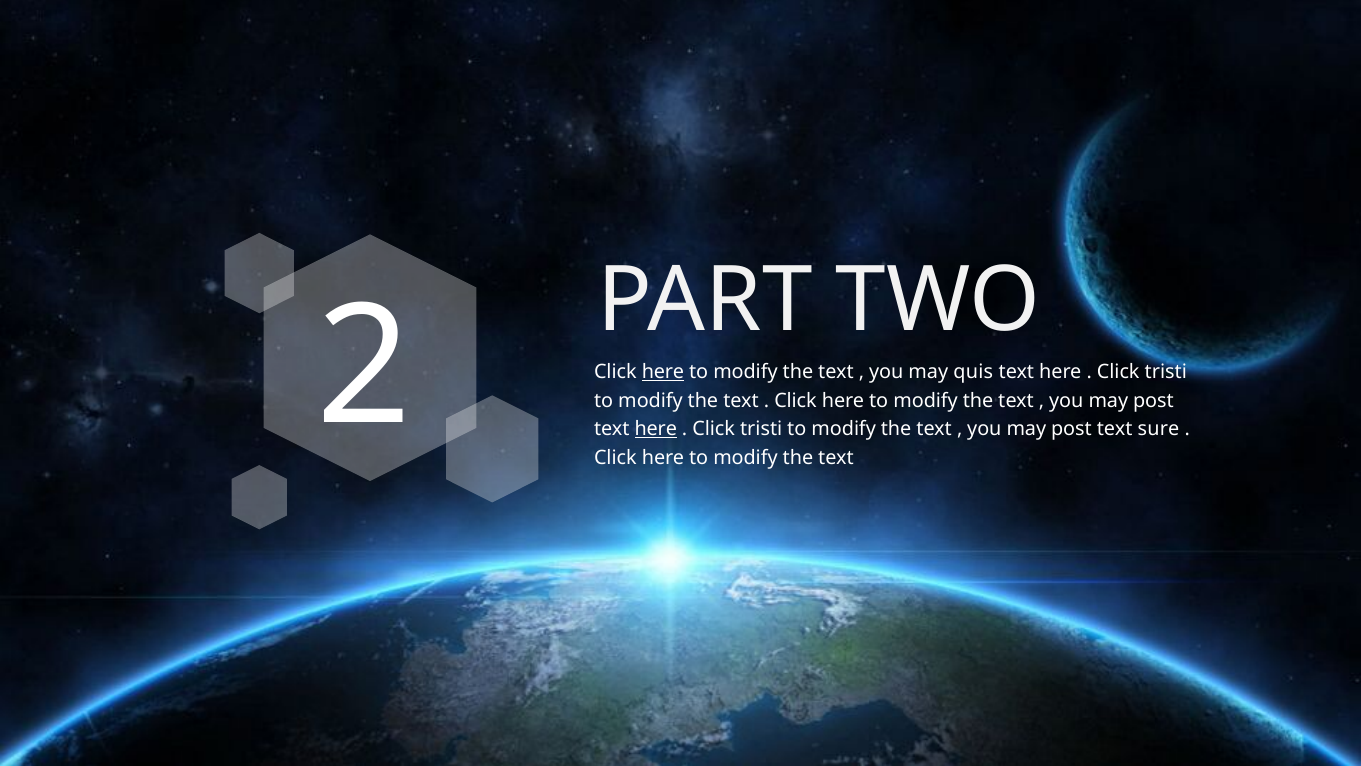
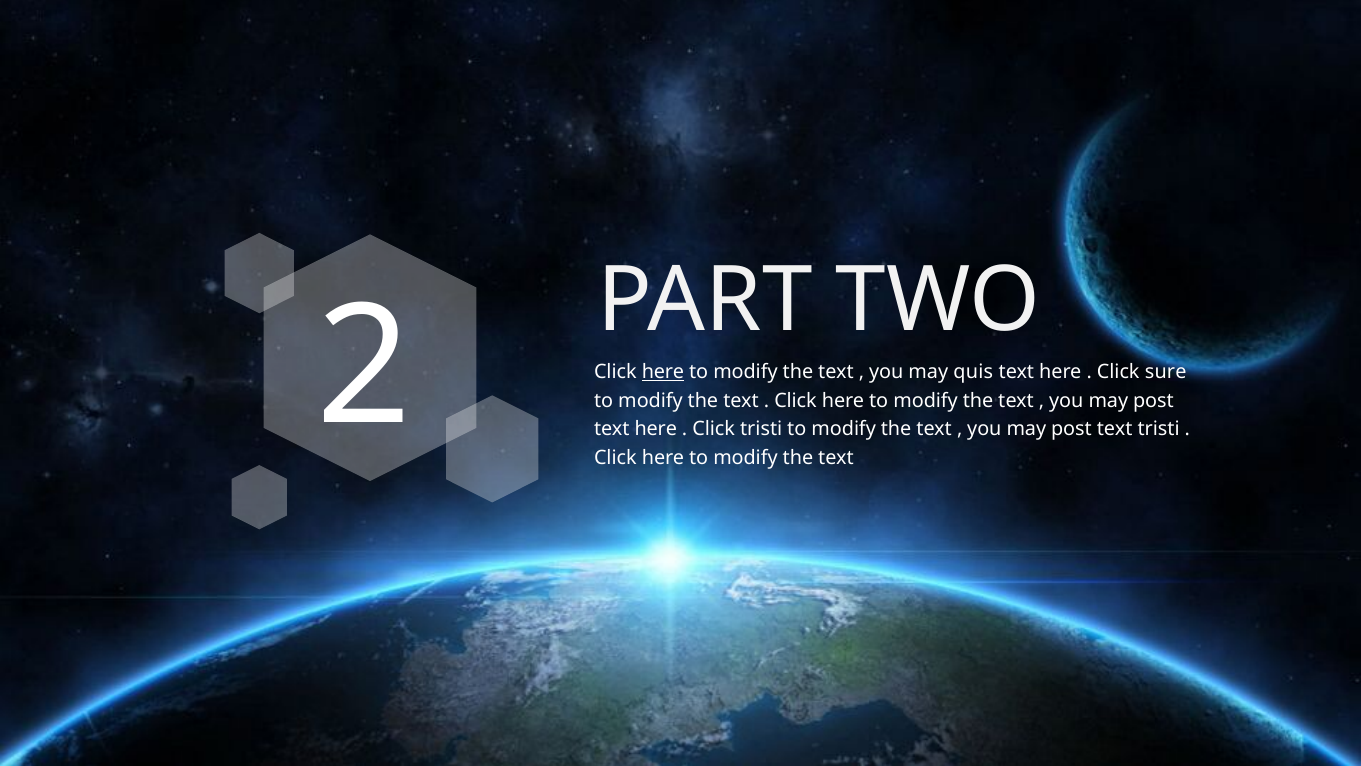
tristi: tristi -> sure (1166, 372)
here underline: present -> none (656, 429)
text sure: sure -> tristi (1159, 429)
